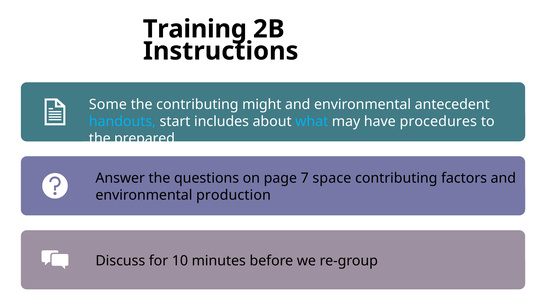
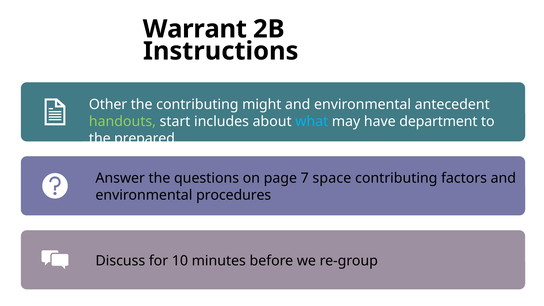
Training: Training -> Warrant (195, 29)
Some: Some -> Other (108, 104)
handouts colour: light blue -> light green (122, 121)
procedures: procedures -> department (438, 121)
production: production -> procedures (234, 195)
